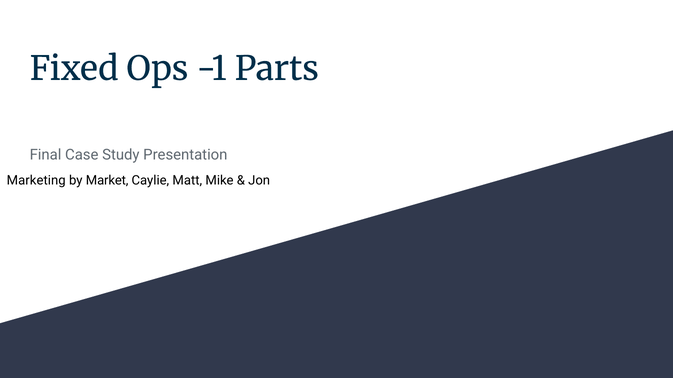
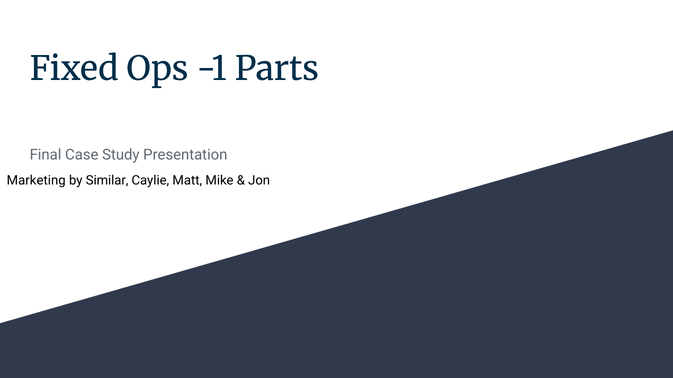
Market: Market -> Similar (107, 181)
